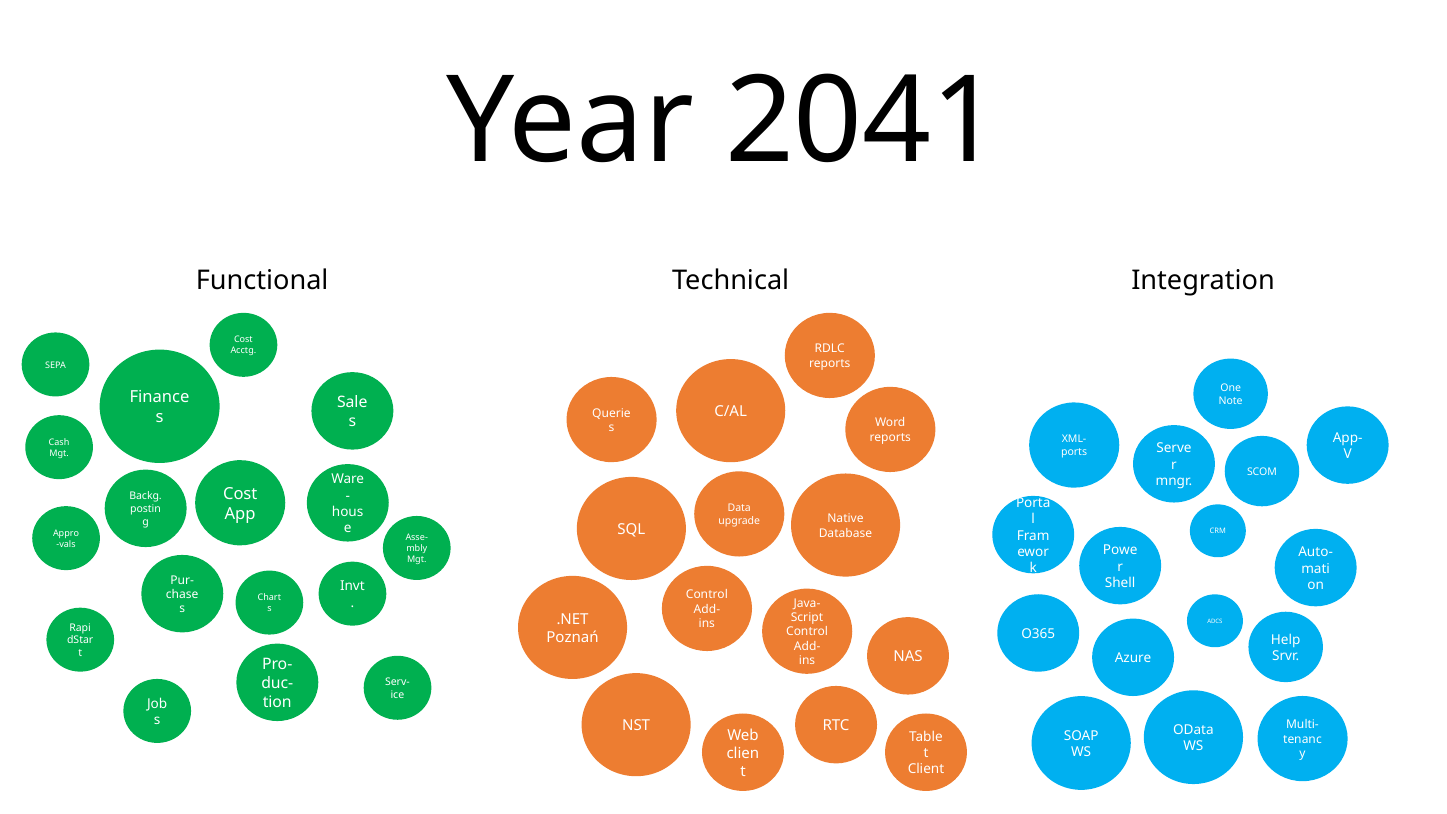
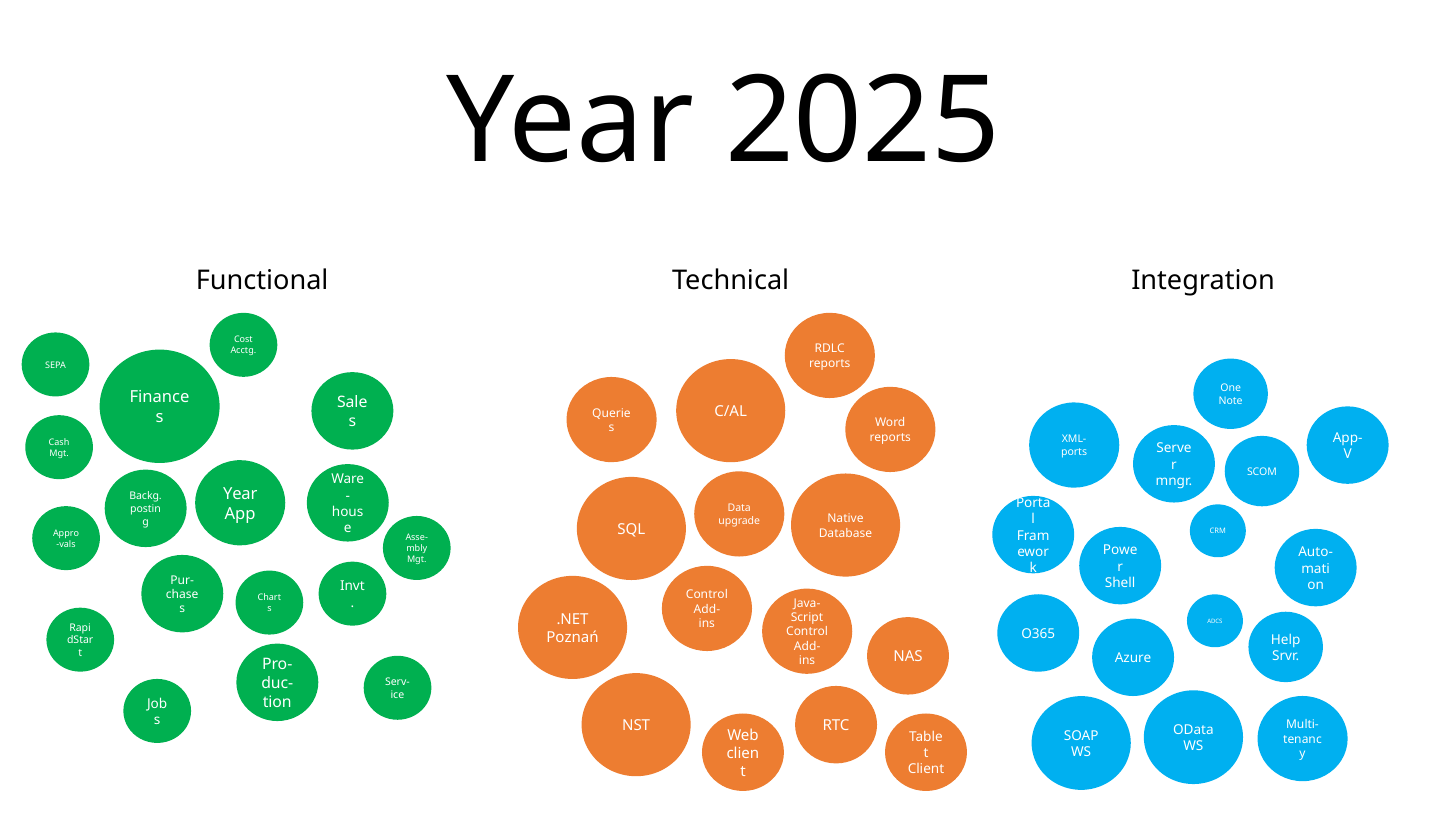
2041: 2041 -> 2025 (863, 121)
Cost: Cost -> Year (240, 494)
